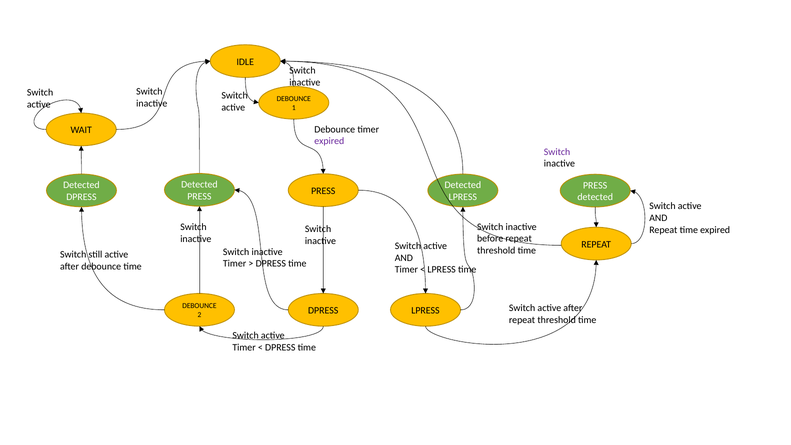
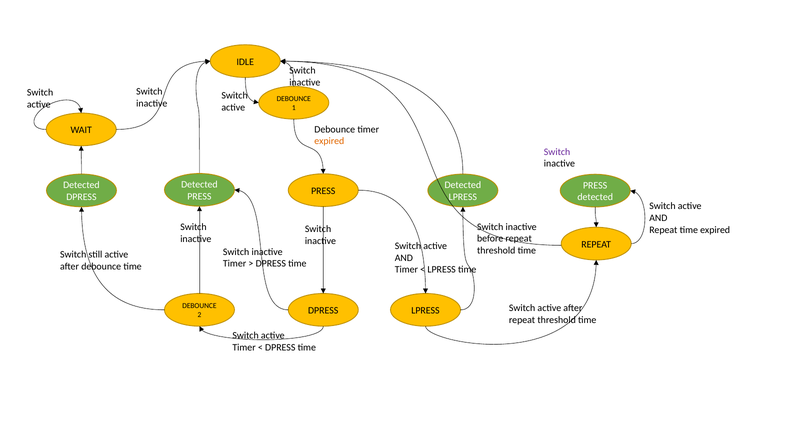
expired colour: purple -> orange (329, 141)
